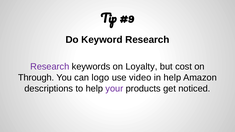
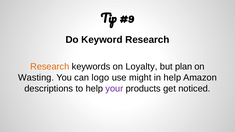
Research colour: purple -> orange (50, 67)
cost: cost -> plan (184, 67)
Through: Through -> Wasting (36, 78)
video: video -> might (140, 78)
